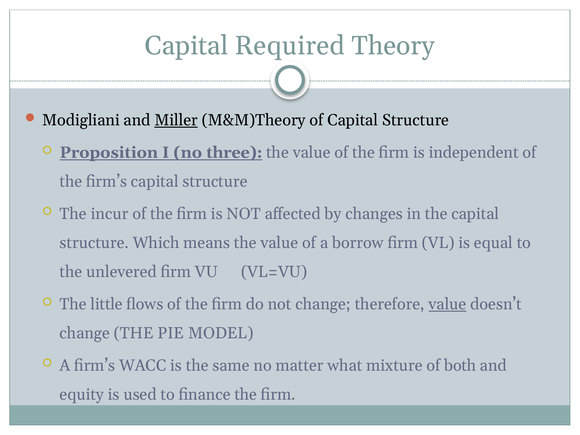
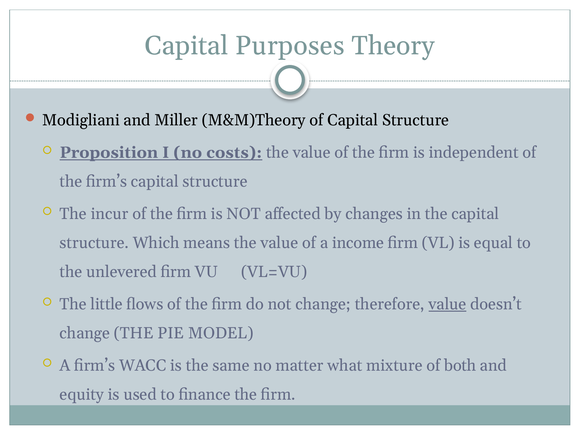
Required: Required -> Purposes (290, 46)
Miller underline: present -> none (176, 120)
three: three -> costs (234, 152)
borrow: borrow -> income (358, 243)
